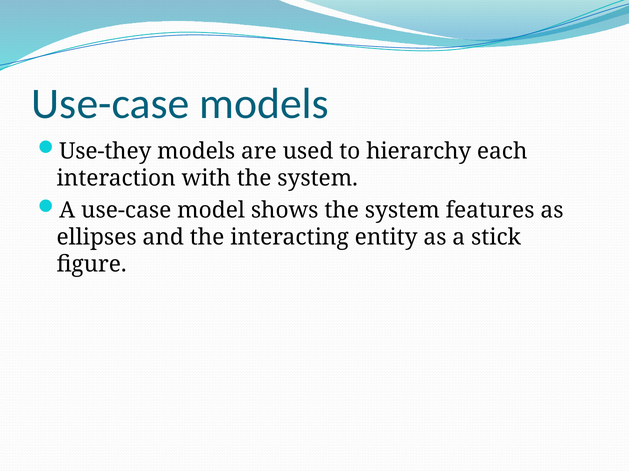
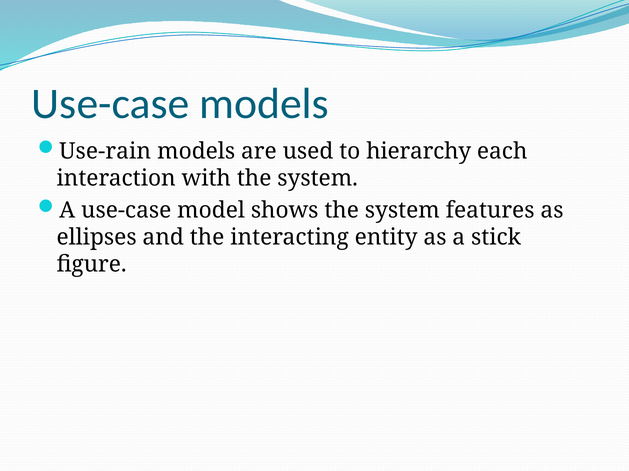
Use-they: Use-they -> Use-rain (105, 151)
